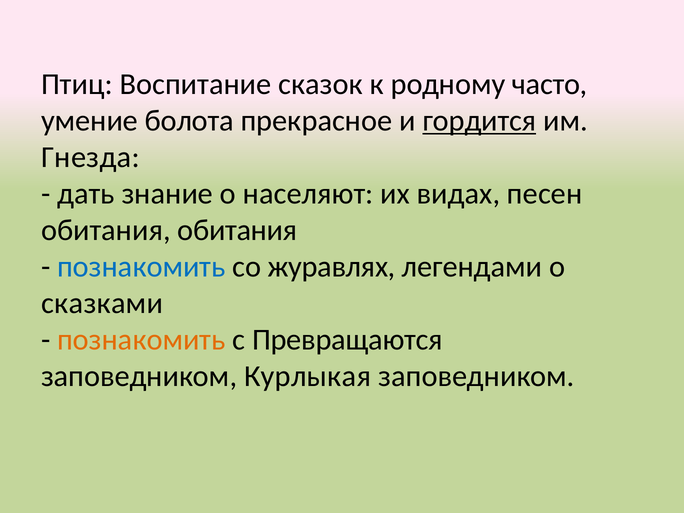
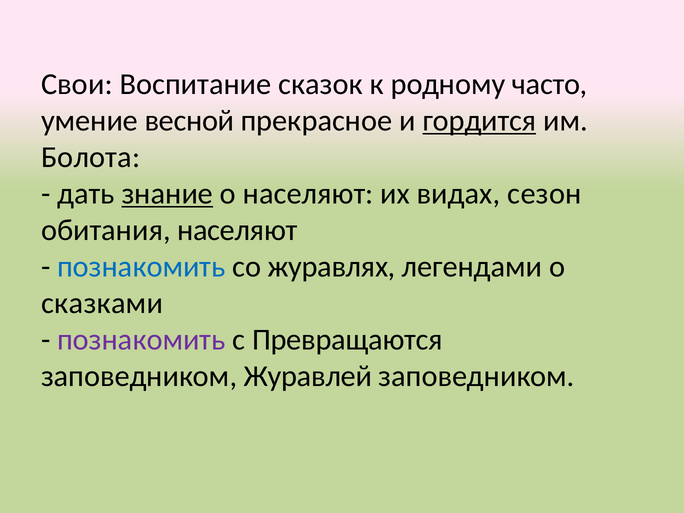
Птиц: Птиц -> Свои (77, 84)
болота: болота -> весной (189, 121)
Гнезда: Гнезда -> Болота (91, 157)
знание underline: none -> present (167, 194)
песен: песен -> сезон (545, 194)
обитания обитания: обитания -> населяют (237, 230)
познакомить colour: orange -> purple (141, 340)
Курлыкая: Курлыкая -> Журавлей (308, 376)
